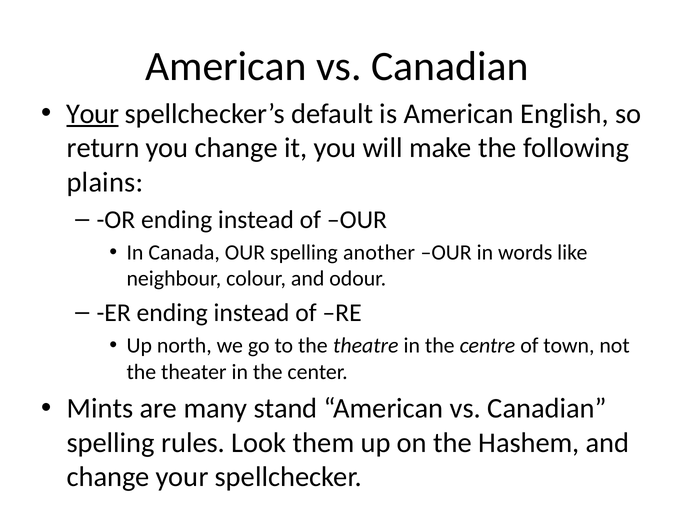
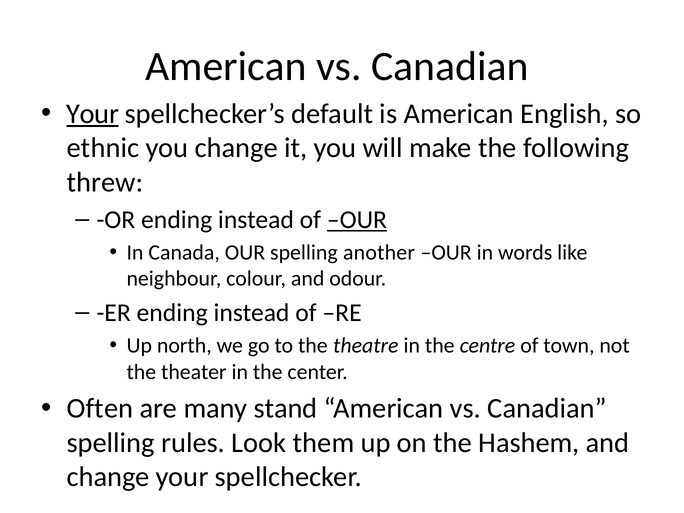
return: return -> ethnic (103, 148)
plains: plains -> threw (105, 182)
OUR underline: none -> present (357, 220)
Mints: Mints -> Often (100, 409)
